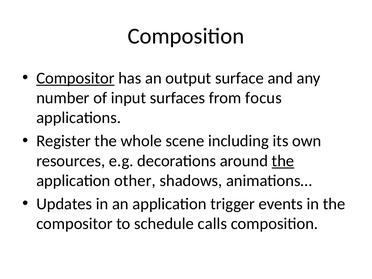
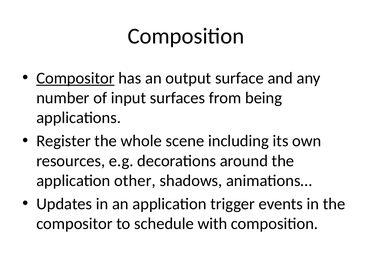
focus: focus -> being (264, 98)
the underline: present -> none (283, 161)
calls: calls -> with (212, 224)
